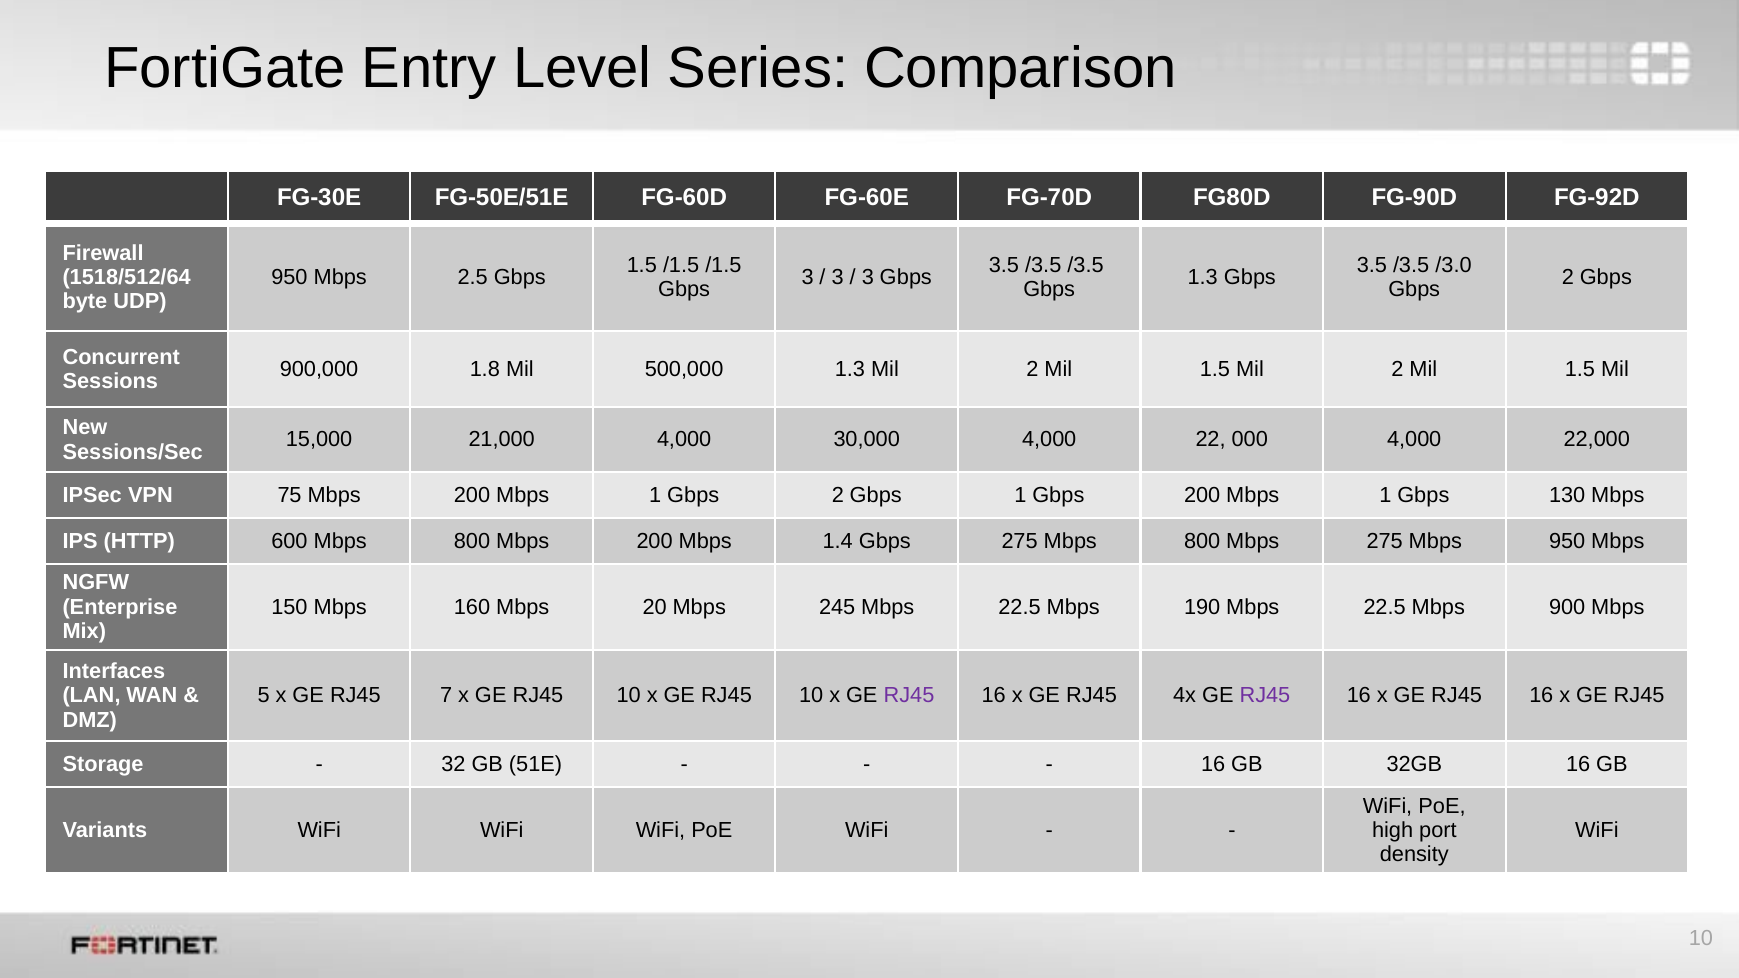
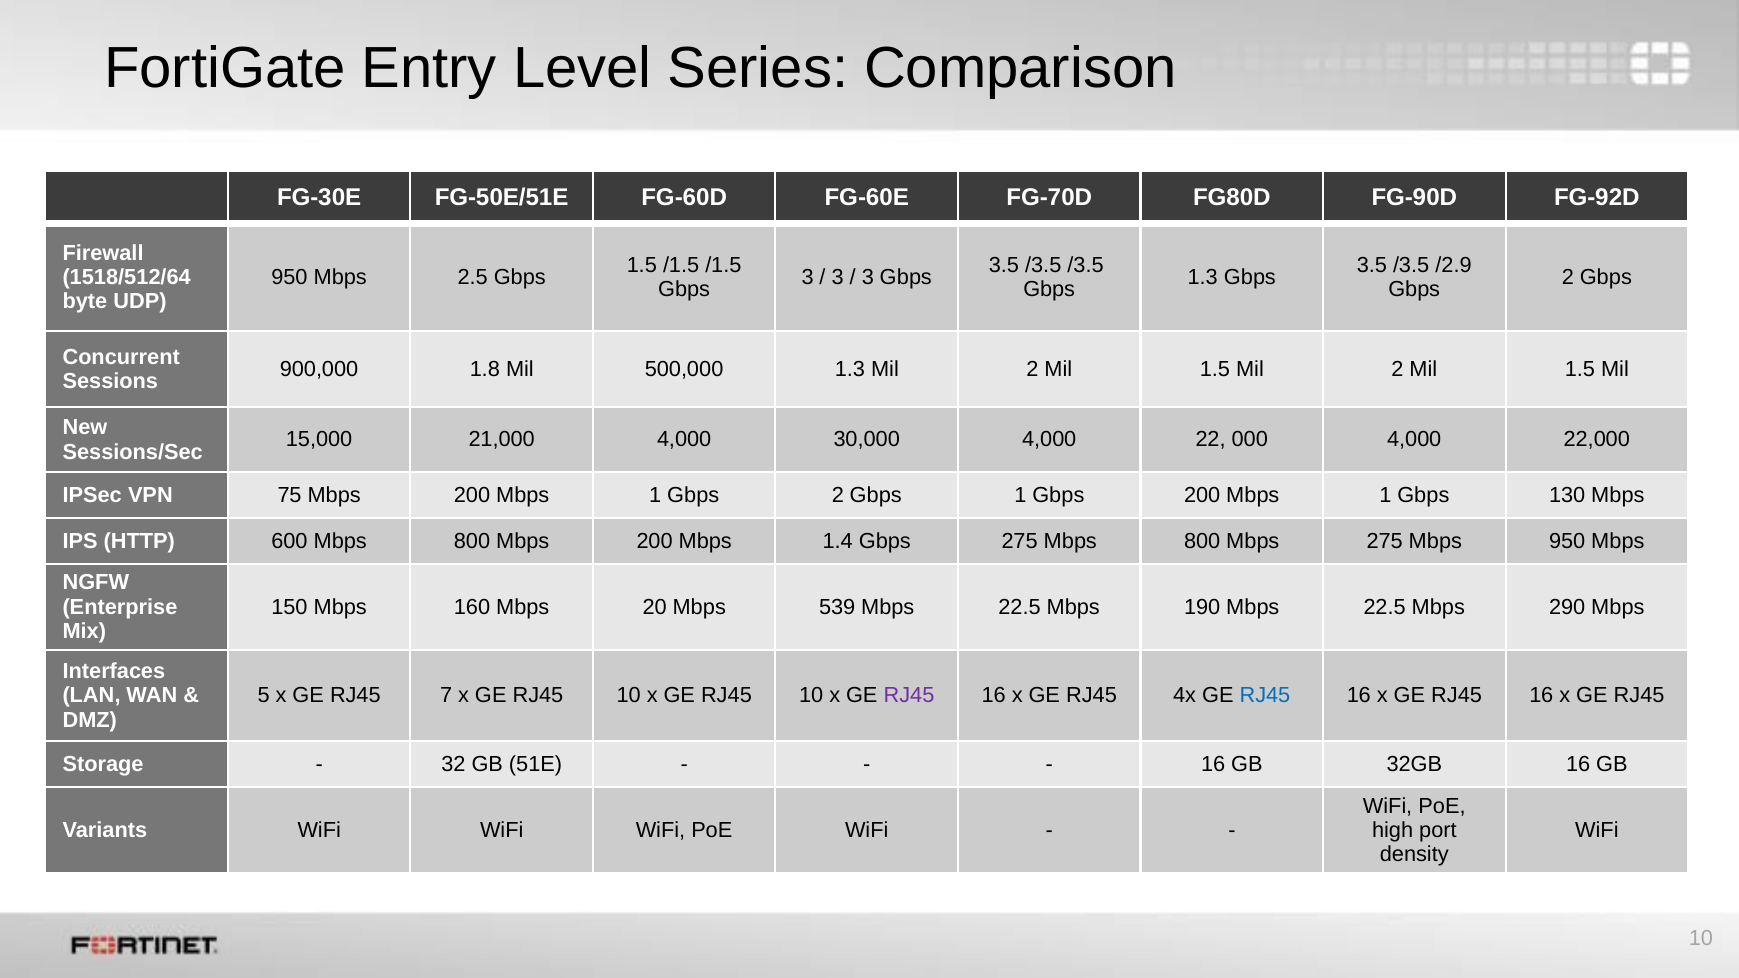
/3.0: /3.0 -> /2.9 (1454, 265)
245: 245 -> 539 (837, 607)
900: 900 -> 290 (1567, 607)
RJ45 colour: purple -> blue (1265, 696)
